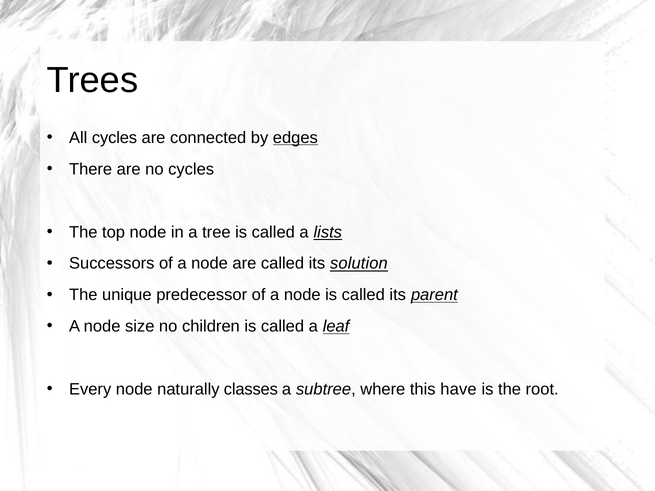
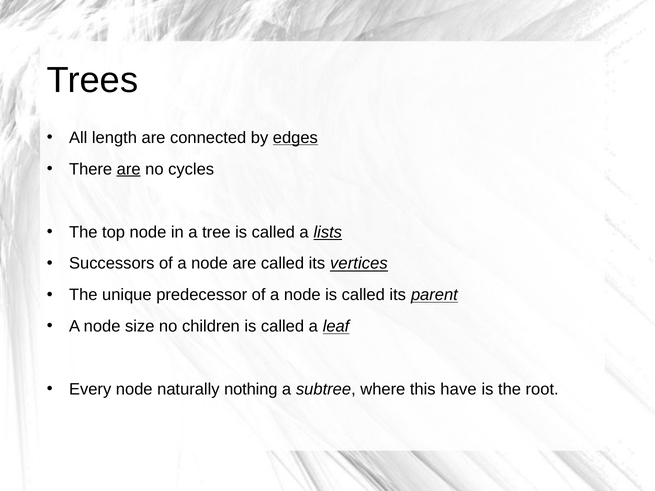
All cycles: cycles -> length (114, 138)
are underline: none -> present (129, 169)
solution: solution -> vertices (359, 264)
classes: classes -> nothing (251, 390)
